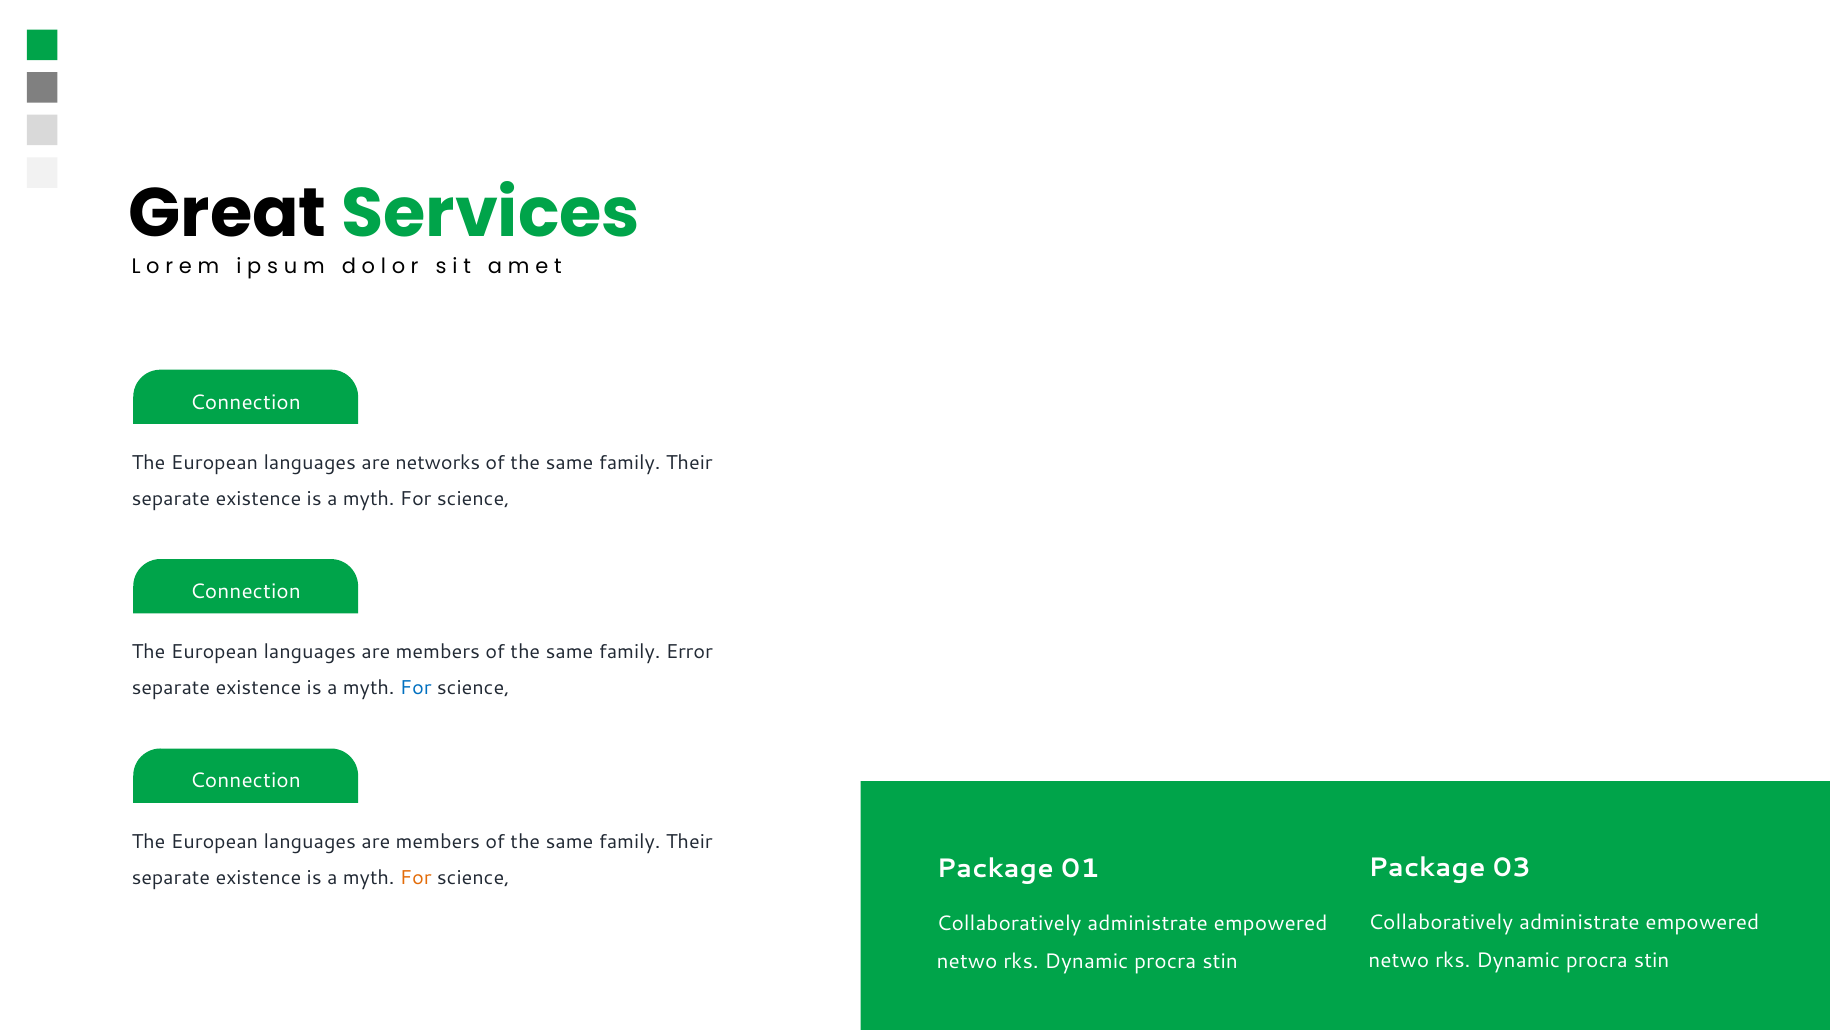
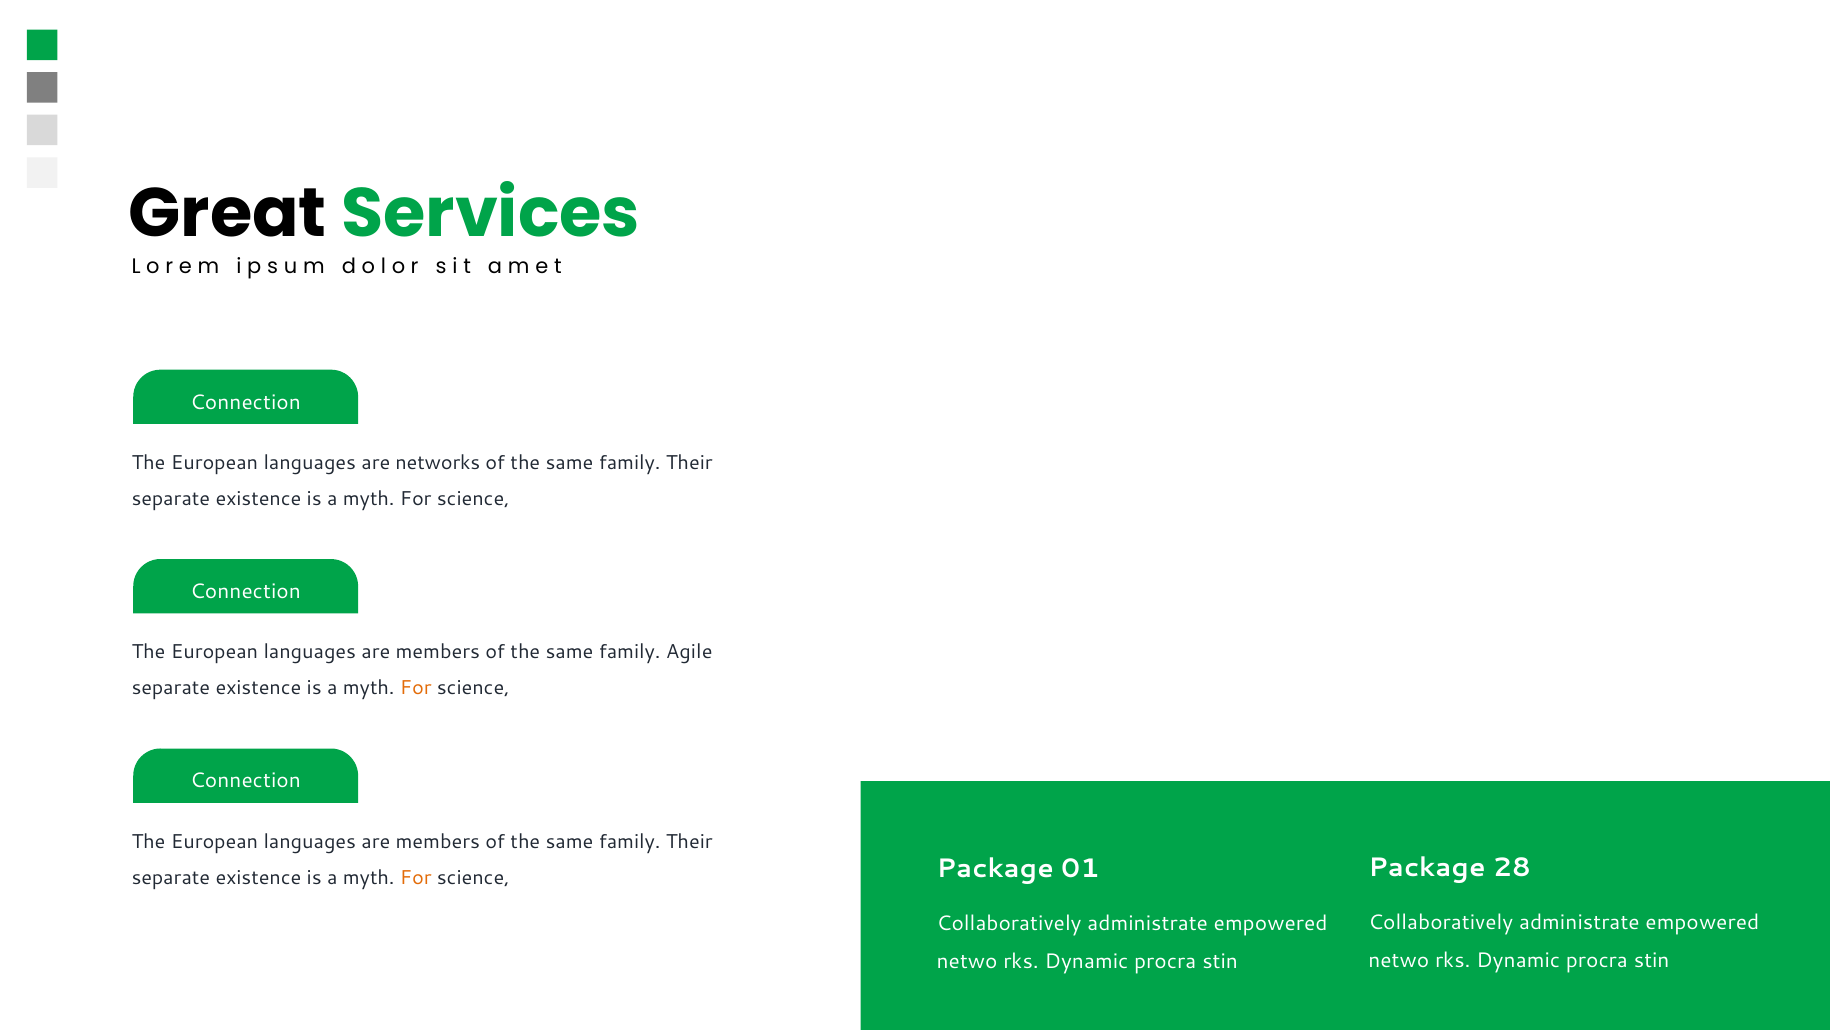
Error: Error -> Agile (689, 652)
For colour: blue -> orange (416, 688)
03: 03 -> 28 (1512, 867)
